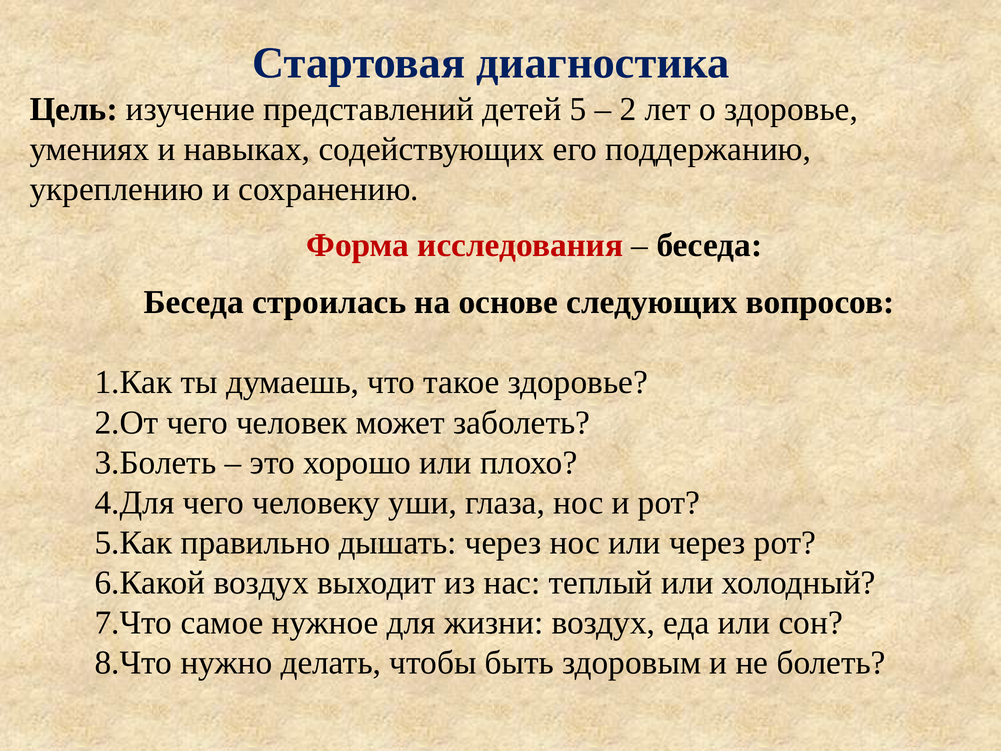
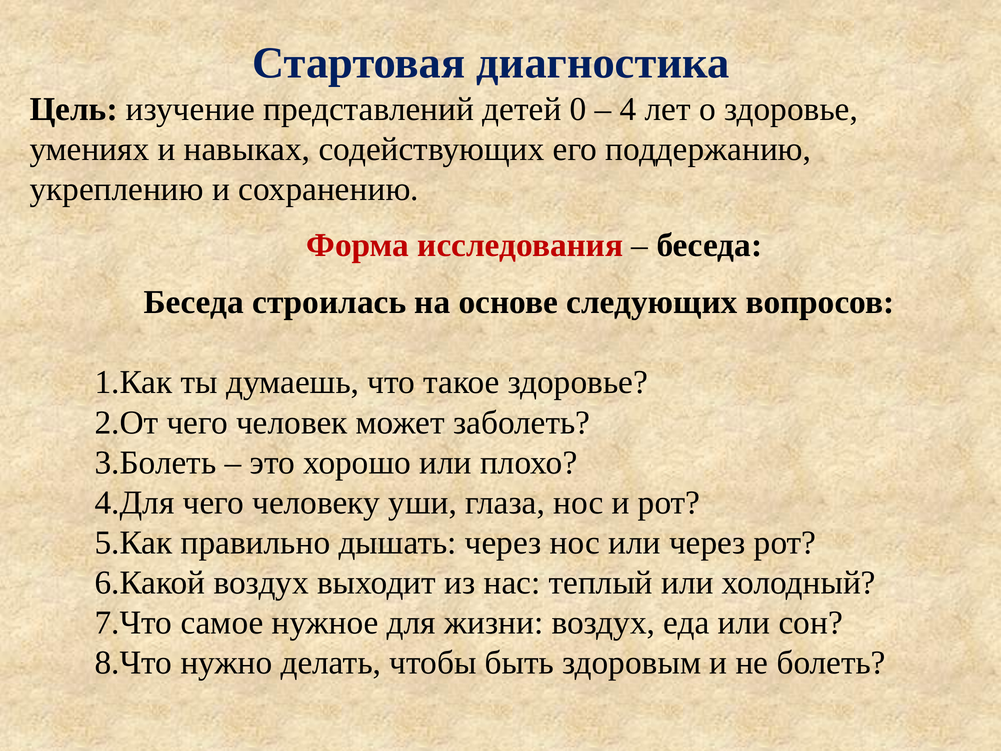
5: 5 -> 0 (578, 109)
2: 2 -> 4 (628, 109)
